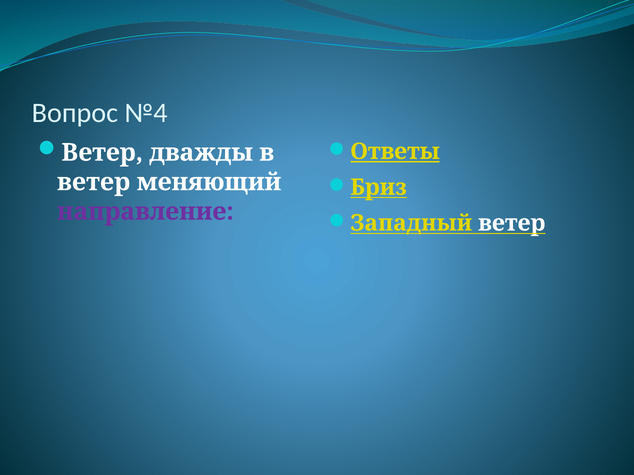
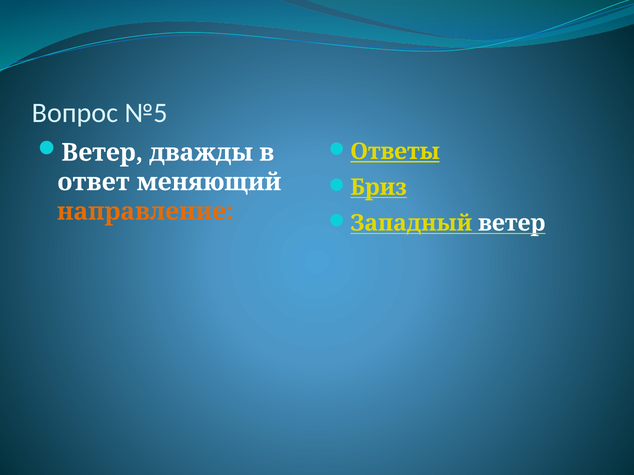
№4: №4 -> №5 (146, 113)
ветер: ветер -> ответ (94, 182)
направление colour: purple -> orange (145, 212)
